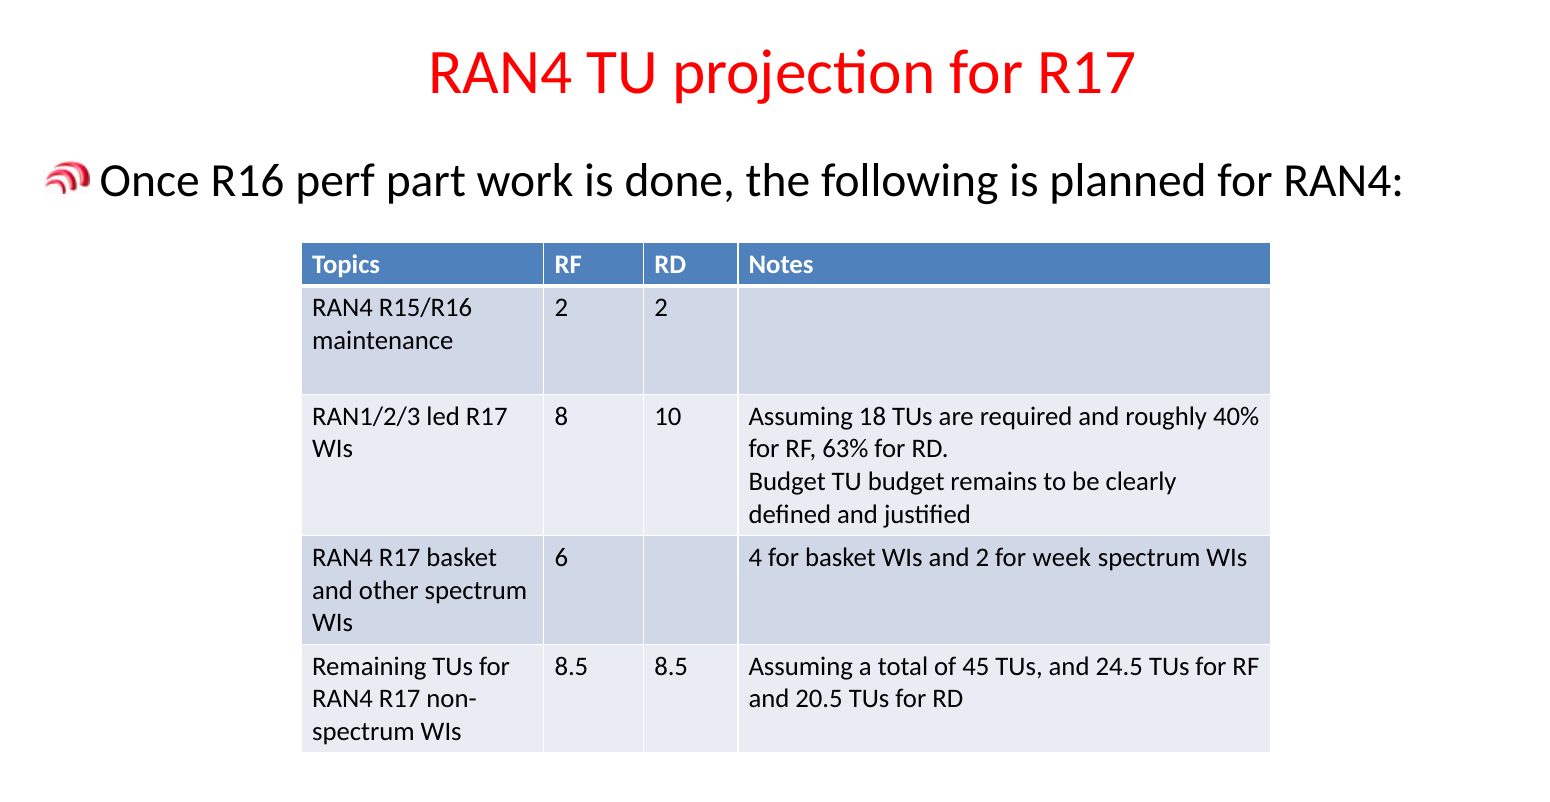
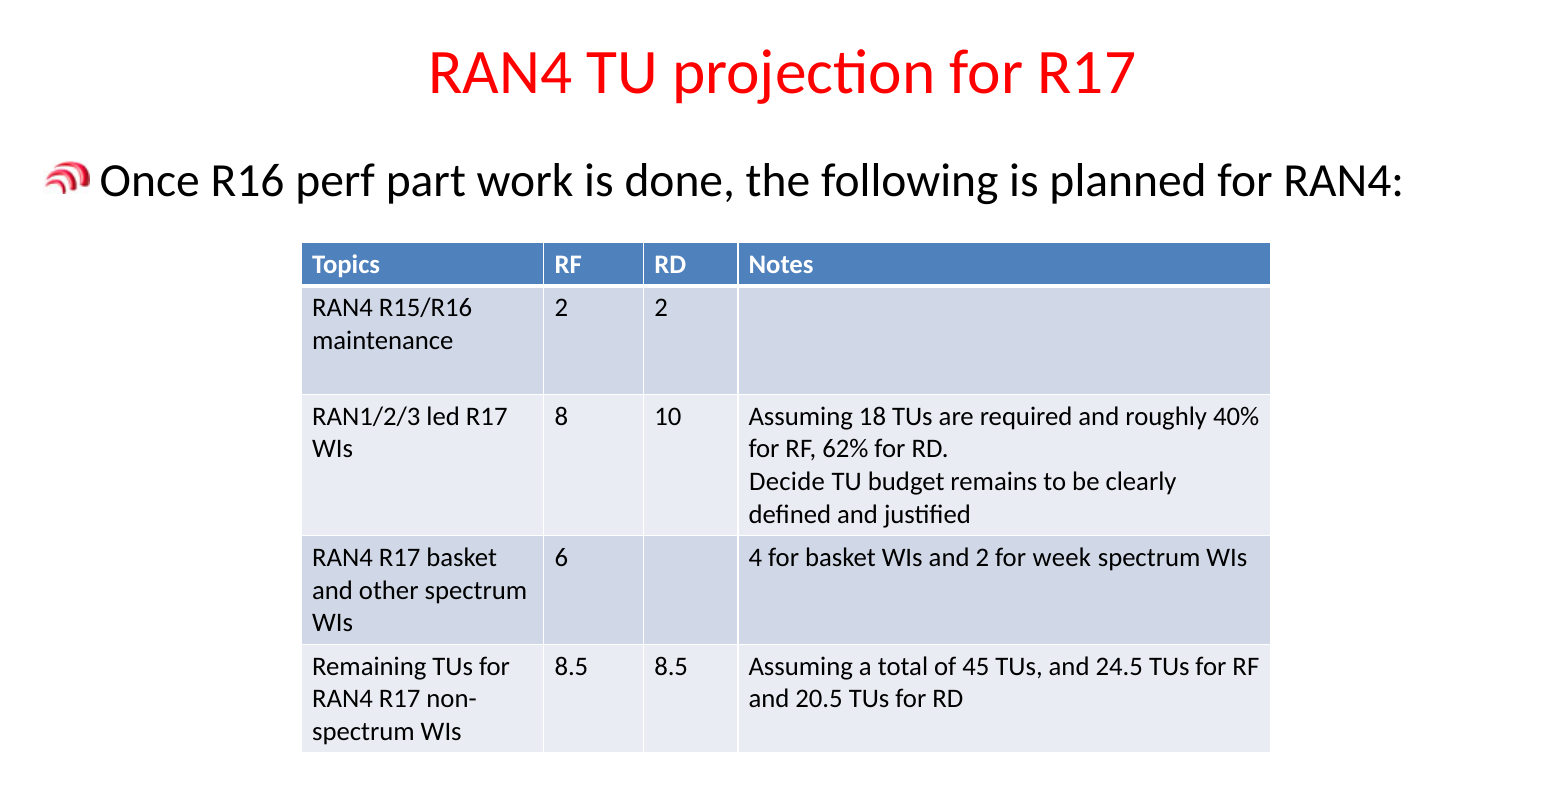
63%: 63% -> 62% (845, 449)
Budget: Budget -> Decide (787, 482)
